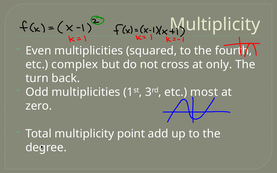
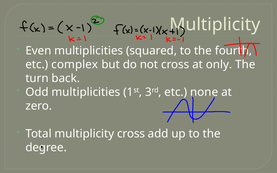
most: most -> none (204, 92)
multiplicity point: point -> cross (131, 134)
